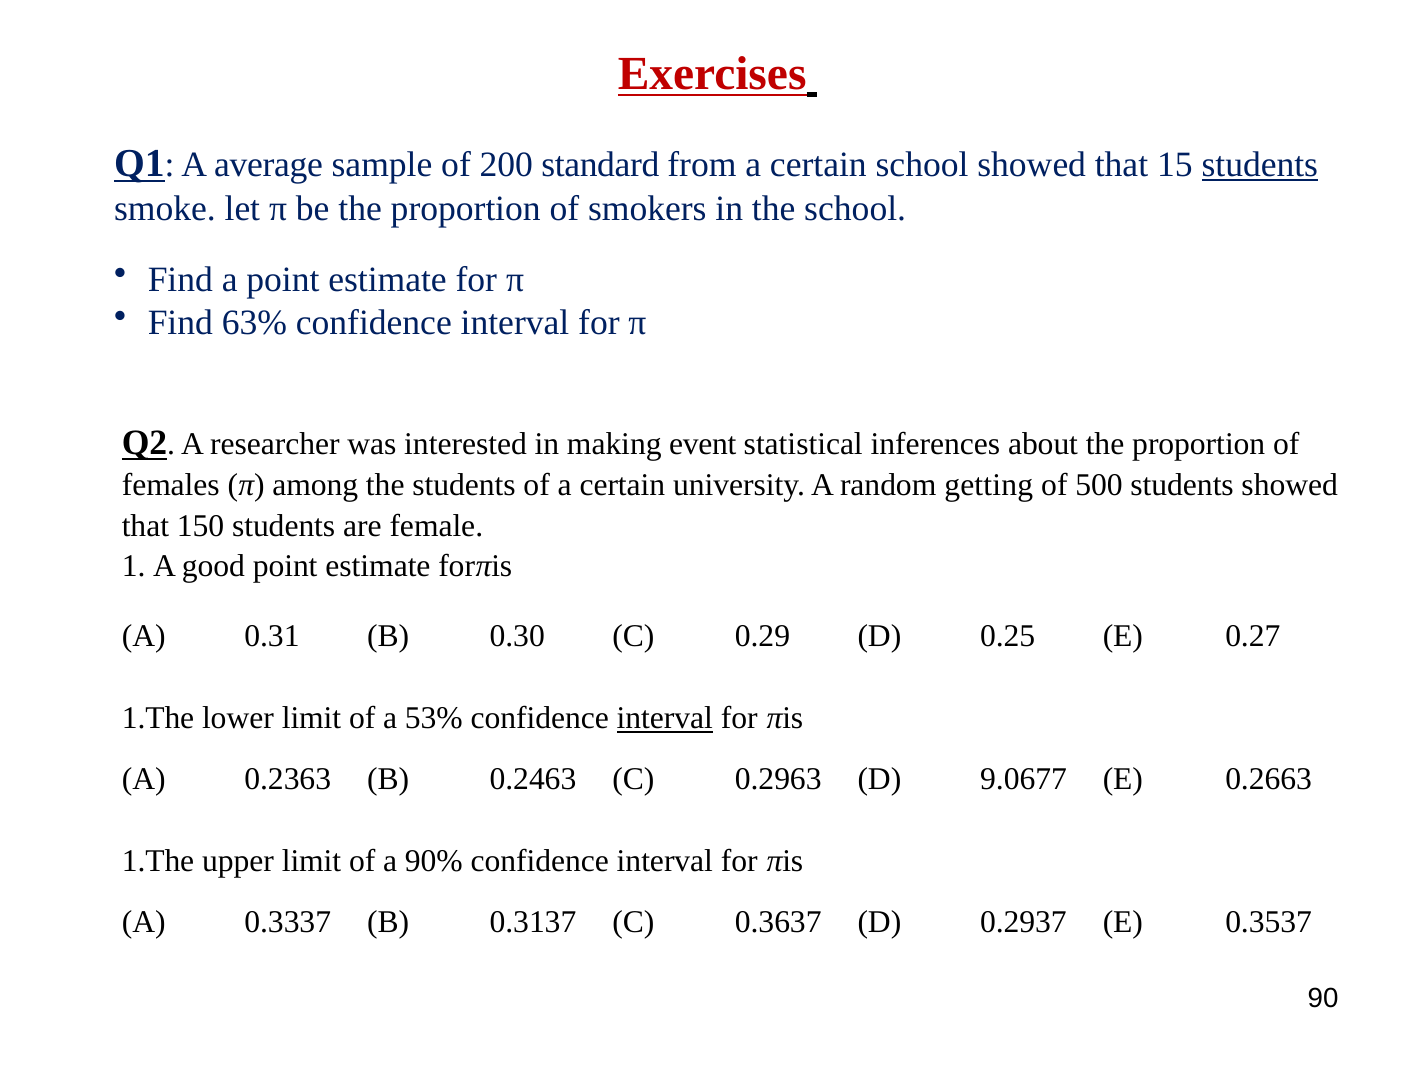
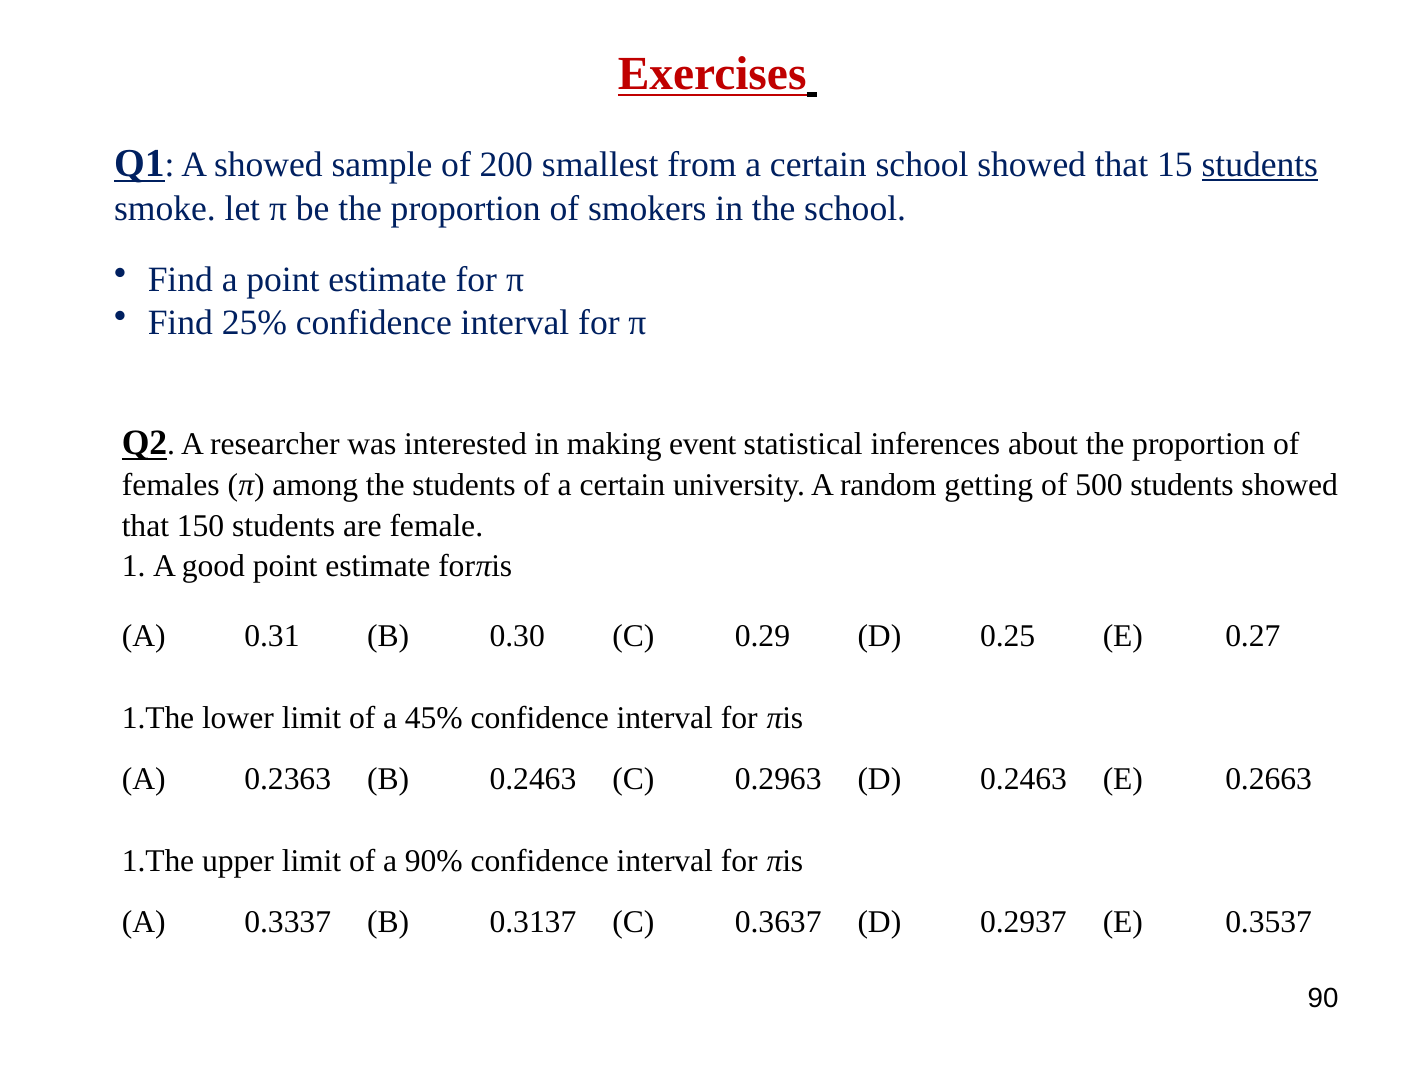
A average: average -> showed (268, 165)
standard: standard -> smallest (600, 165)
63%: 63% -> 25% (254, 322)
53%: 53% -> 45% (434, 718)
interval underline: present -> none (665, 718)
D 9.0677: 9.0677 -> 0.2463 (1023, 779)
